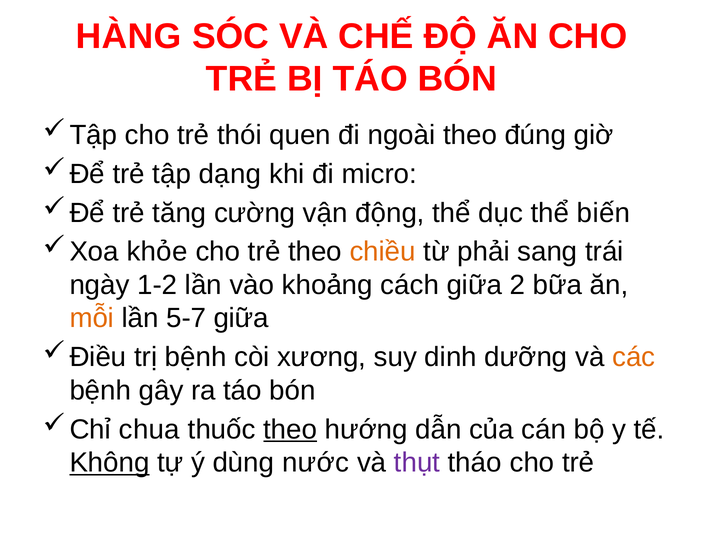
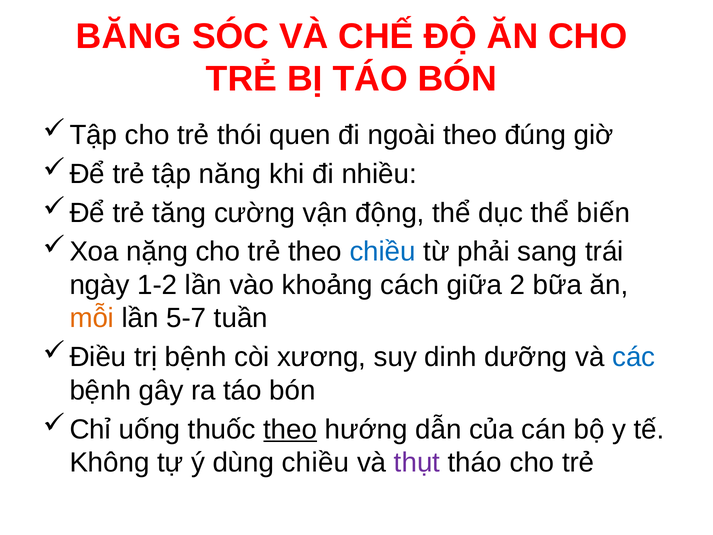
HÀNG: HÀNG -> BĂNG (129, 36)
dạng: dạng -> năng (230, 174)
micro: micro -> nhiều (379, 174)
khỏe: khỏe -> nặng (157, 252)
chiều colour: orange -> blue (383, 252)
5-7 giữa: giữa -> tuần (241, 318)
các colour: orange -> blue (634, 357)
chua: chua -> uống (150, 429)
Không underline: present -> none (110, 462)
dùng nước: nước -> chiều (315, 462)
